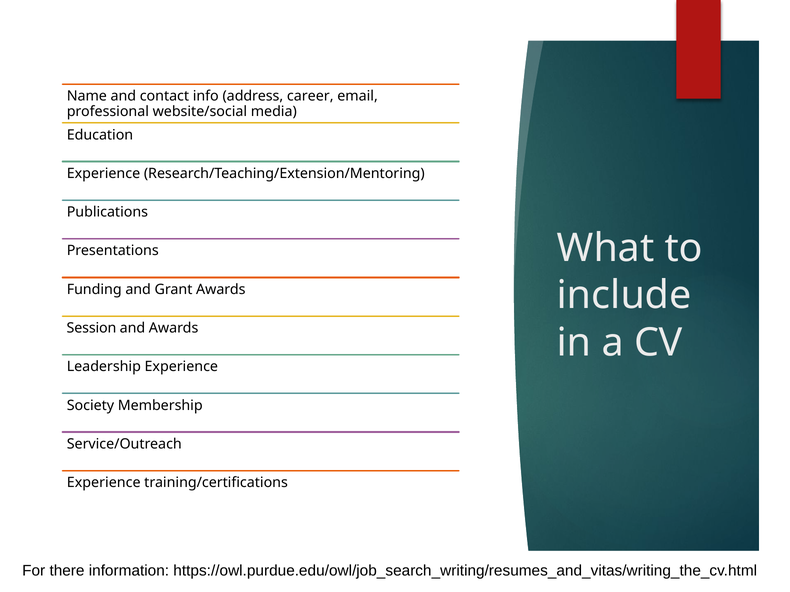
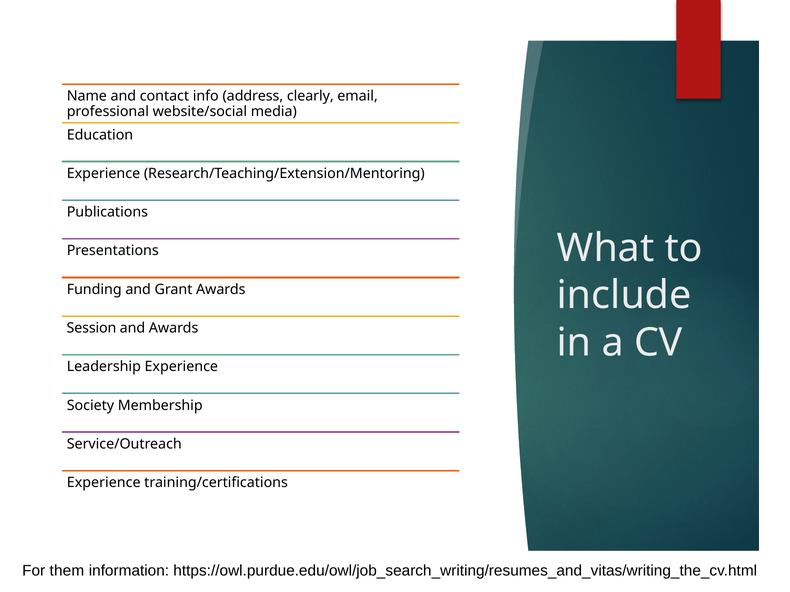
career: career -> clearly (310, 96)
there: there -> them (67, 571)
